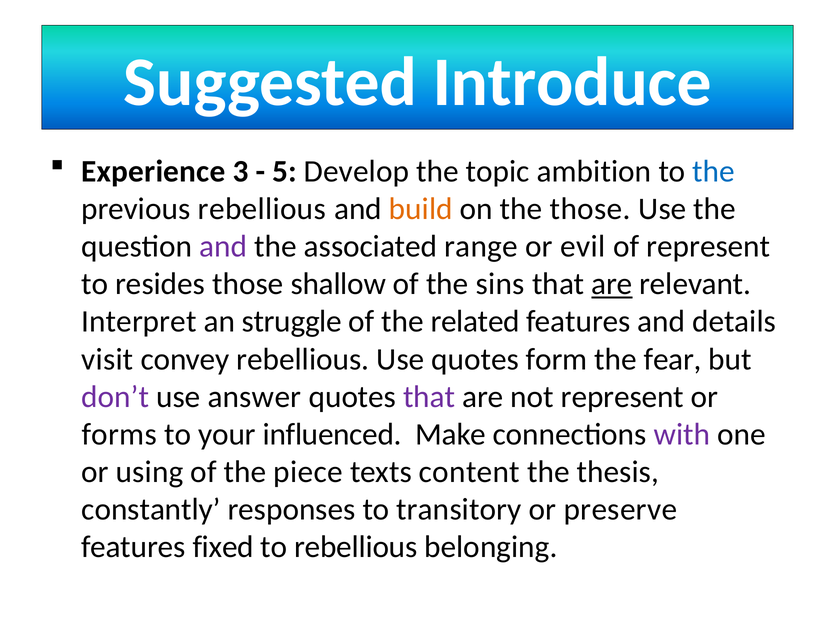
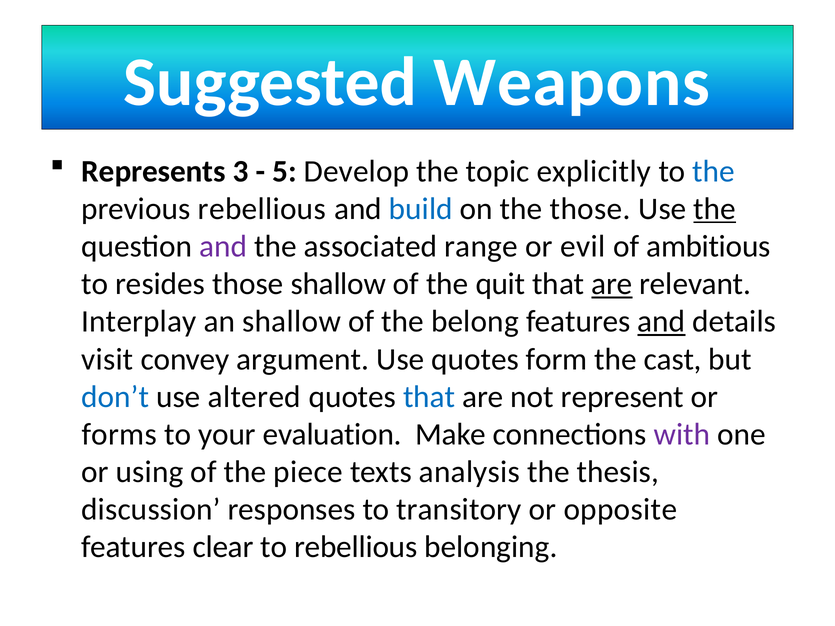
Introduce: Introduce -> Weapons (572, 82)
Experience: Experience -> Represents (154, 171)
ambition: ambition -> explicitly (594, 171)
build colour: orange -> blue (421, 209)
the underline: none -> present (715, 209)
of represent: represent -> ambitious (708, 247)
sins: sins -> quit (500, 284)
Interpret: Interpret -> Interplay (139, 322)
an struggle: struggle -> shallow (292, 322)
related: related -> belong (475, 322)
and underline: none -> present (661, 322)
convey rebellious: rebellious -> argument (303, 359)
fear: fear -> cast (673, 359)
don’t colour: purple -> blue (115, 397)
answer: answer -> altered (254, 397)
that colour: purple -> blue (429, 397)
influenced: influenced -> evaluation (332, 435)
content: content -> analysis (469, 472)
constantly: constantly -> discussion (151, 510)
preserve: preserve -> opposite (620, 510)
fixed: fixed -> clear (223, 547)
